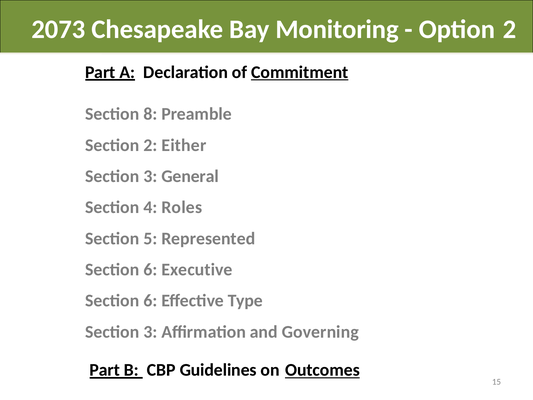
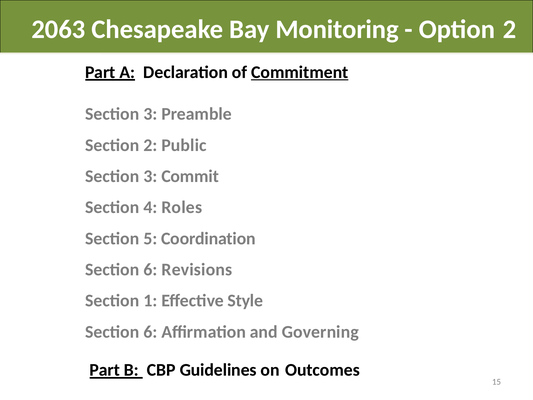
2073: 2073 -> 2063 (58, 29)
8: 8 -> 3 (150, 114)
Either: Either -> Public (184, 145)
General: General -> Commit (190, 176)
Represented: Represented -> Coordination (208, 238)
Executive: Executive -> Revisions (197, 269)
6: 6 -> 1 (150, 301)
Type: Type -> Style (245, 301)
3: 3 -> 6 (150, 332)
Outcomes underline: present -> none (322, 370)
